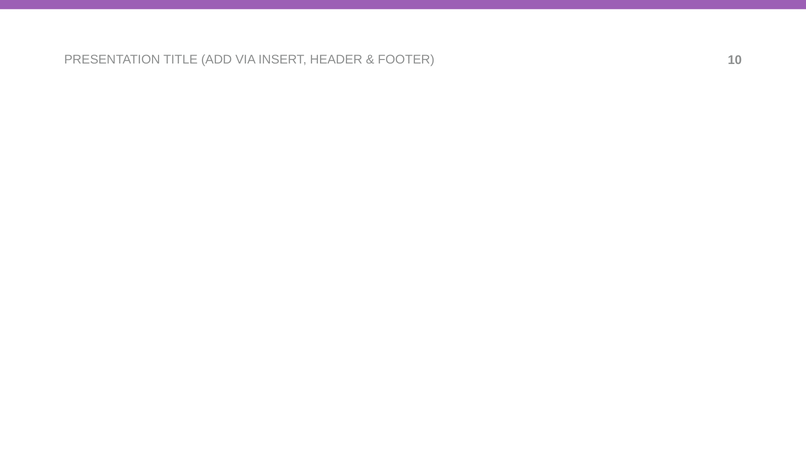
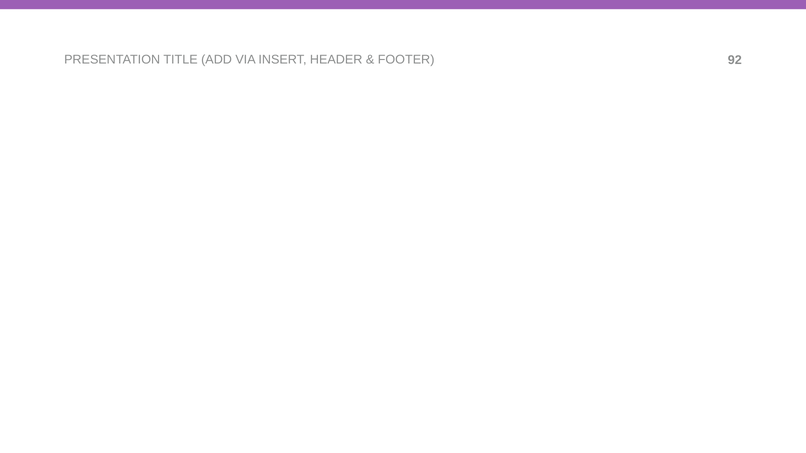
10: 10 -> 92 (735, 60)
